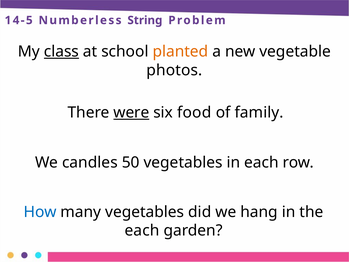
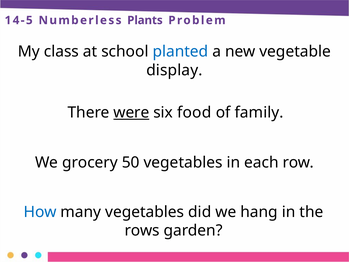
String: String -> Plants (145, 20)
class underline: present -> none (61, 52)
planted colour: orange -> blue (180, 52)
photos: photos -> display (174, 70)
candles: candles -> grocery (90, 162)
each: each -> rows (142, 230)
